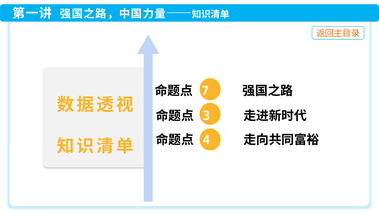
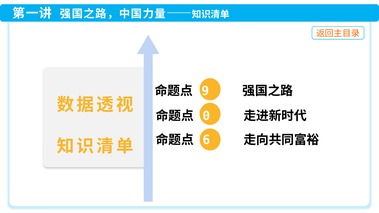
7: 7 -> 9 (205, 91)
3: 3 -> 0 (206, 116)
4: 4 -> 6 (206, 140)
